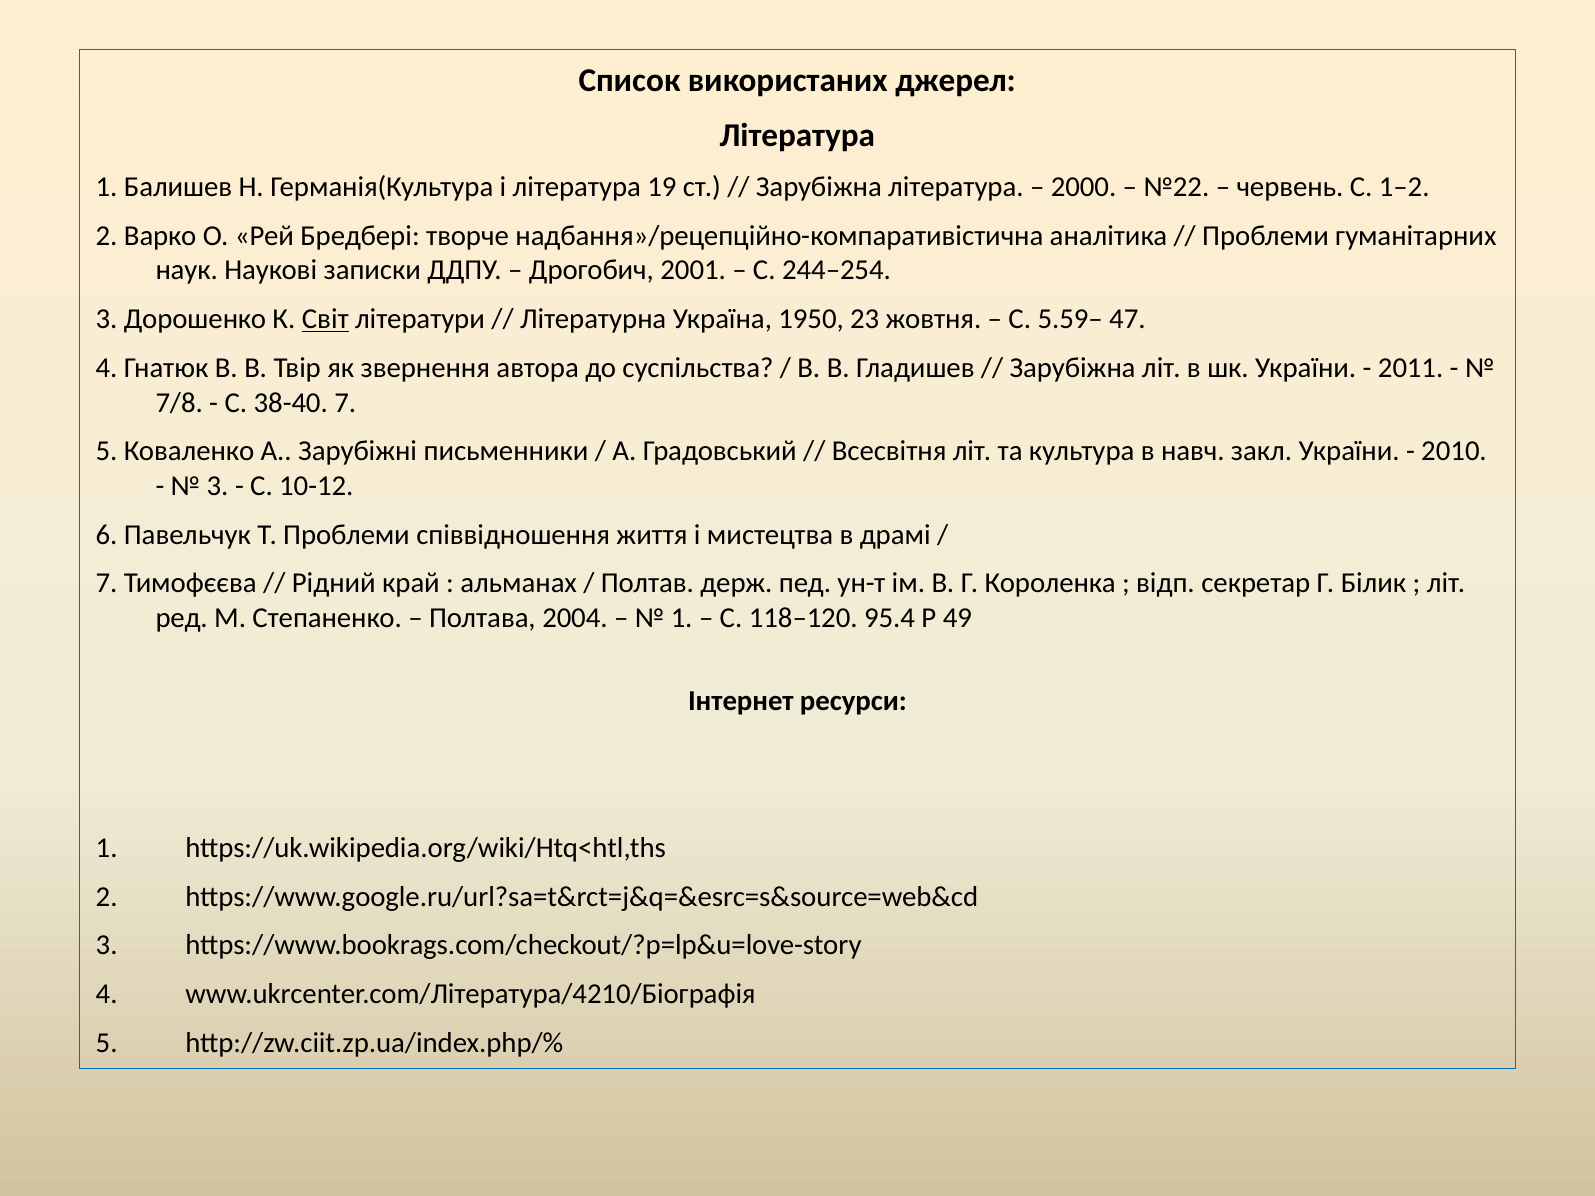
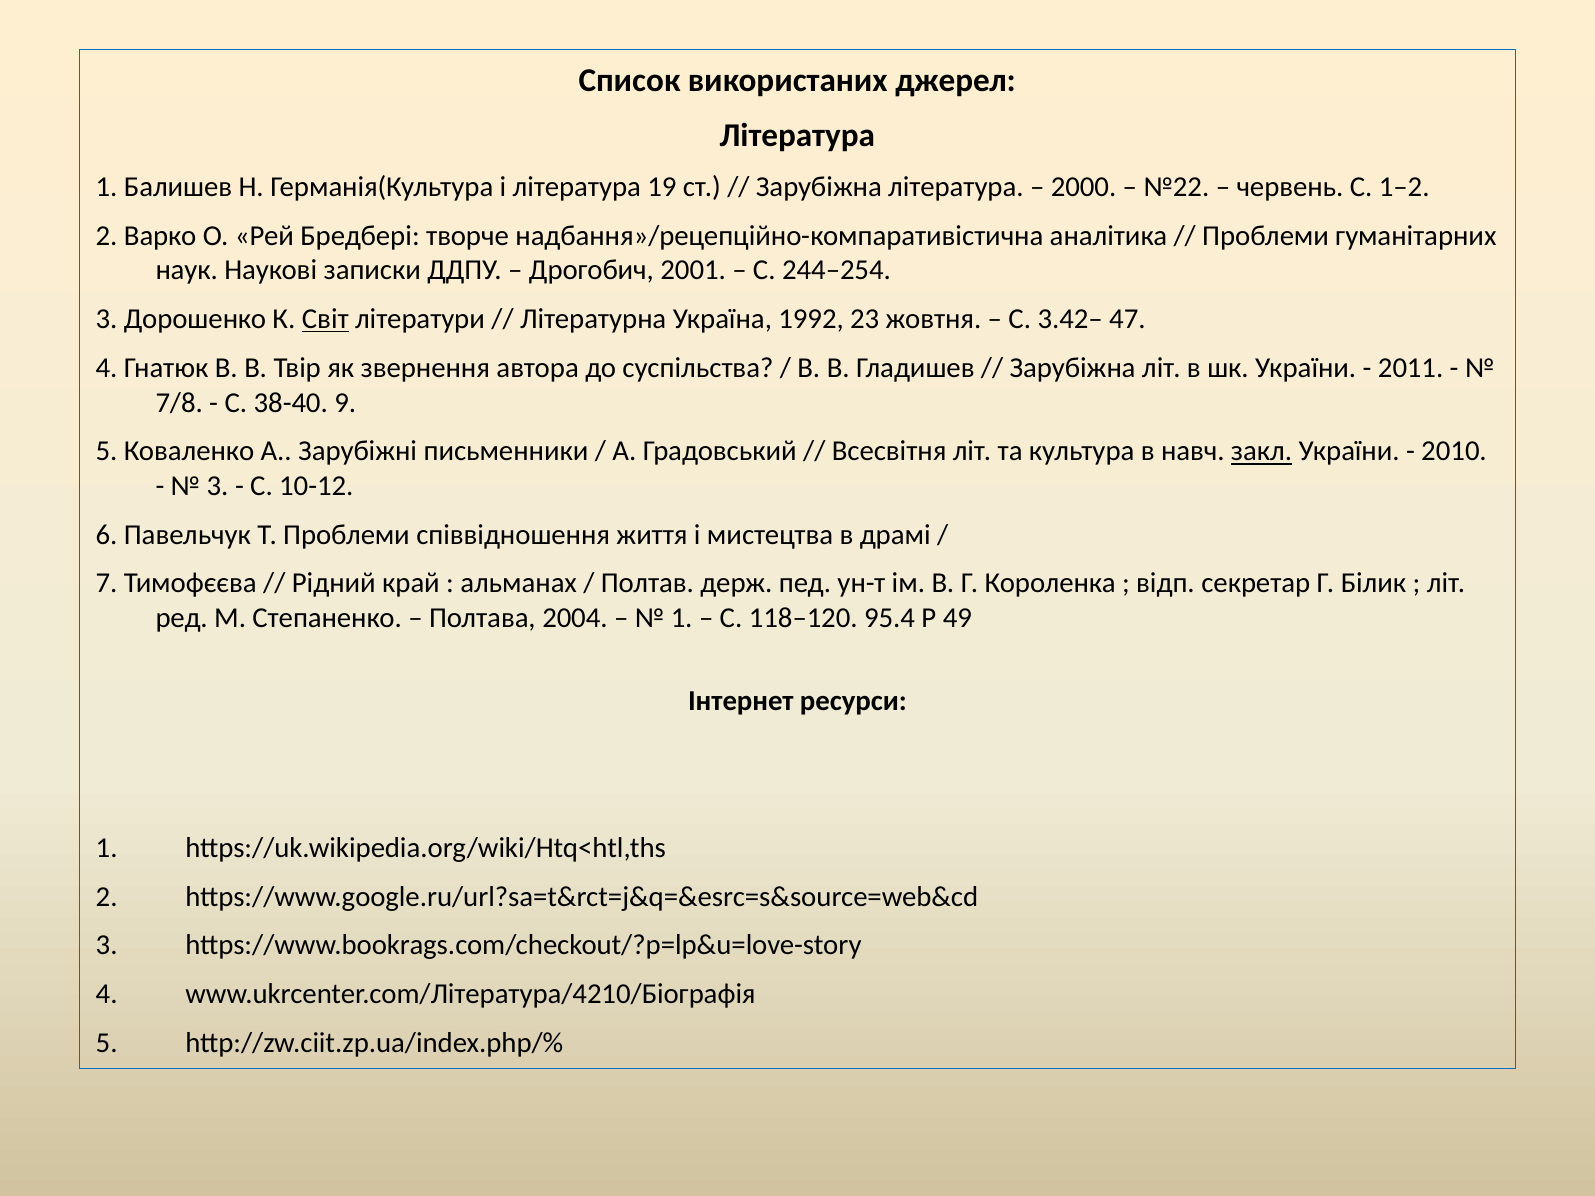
1950: 1950 -> 1992 (811, 319)
5.59–: 5.59– -> 3.42– (1070, 319)
38-40 7: 7 -> 9 (345, 403)
закл underline: none -> present (1262, 451)
